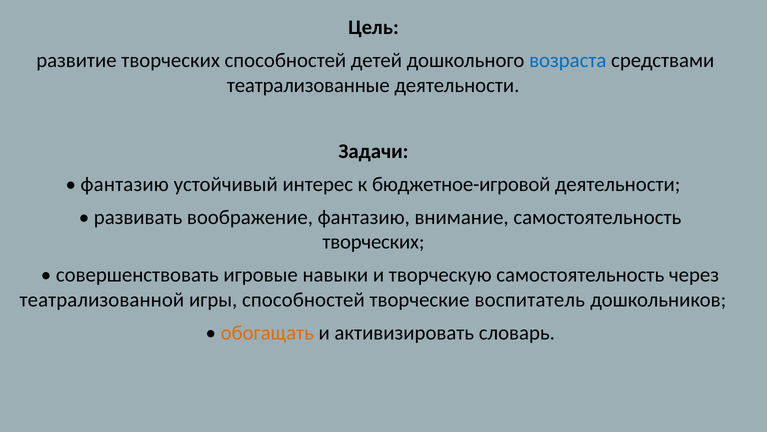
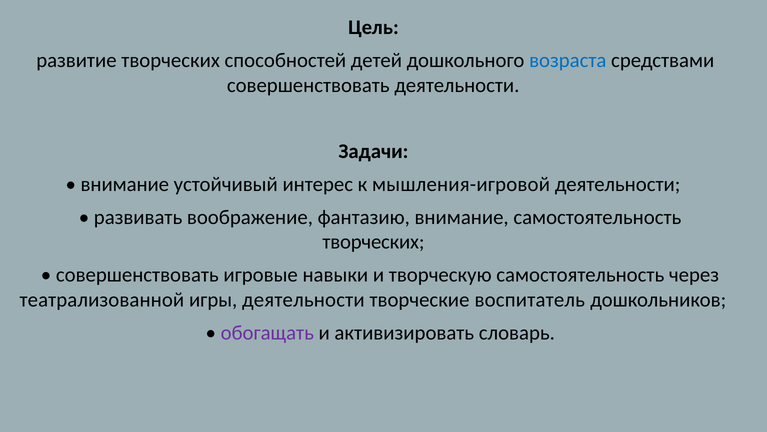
театрализованные: театрализованные -> совершенствовать (308, 85)
фантазию: фантазию -> внимание (125, 184)
бюджетное-игровой: бюджетное-игровой -> мышления-игровой (461, 184)
игры способностей: способностей -> деятельности (303, 300)
обогащать colour: orange -> purple (267, 332)
